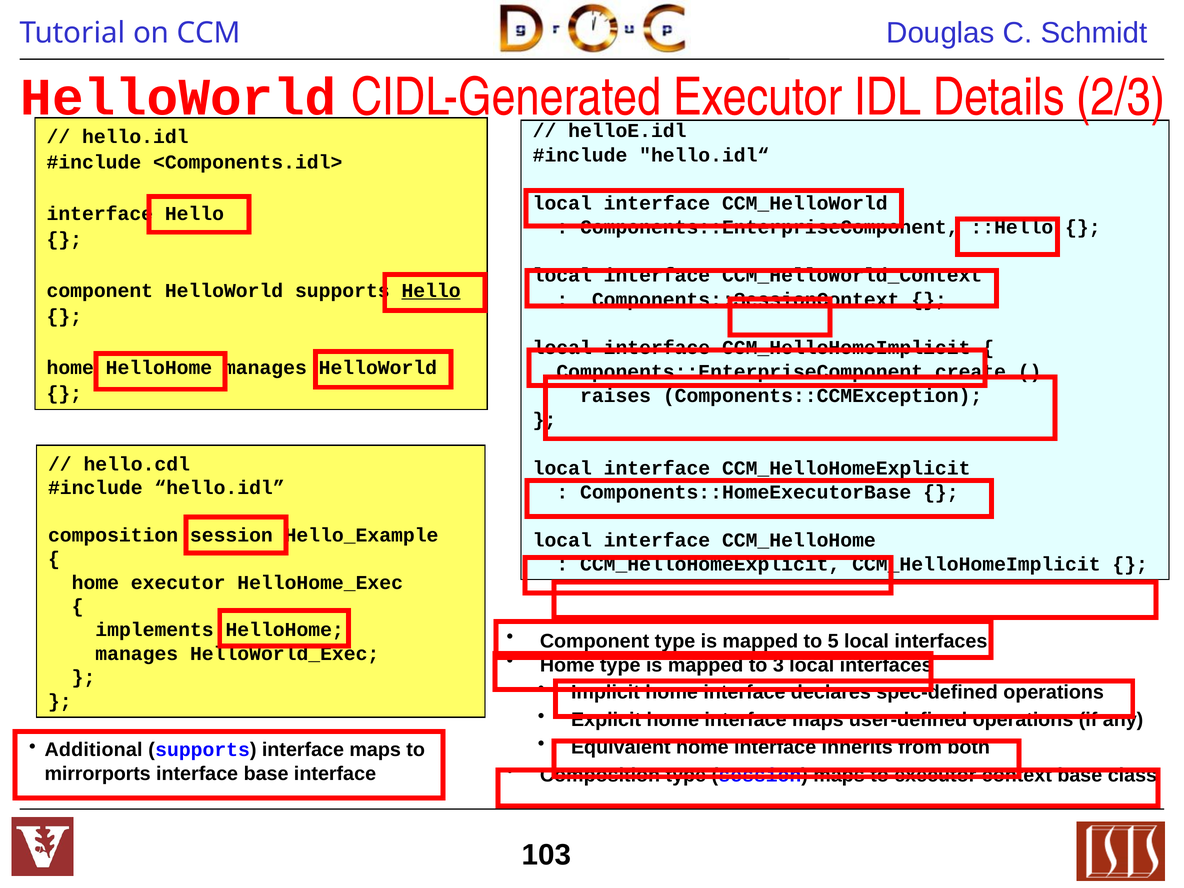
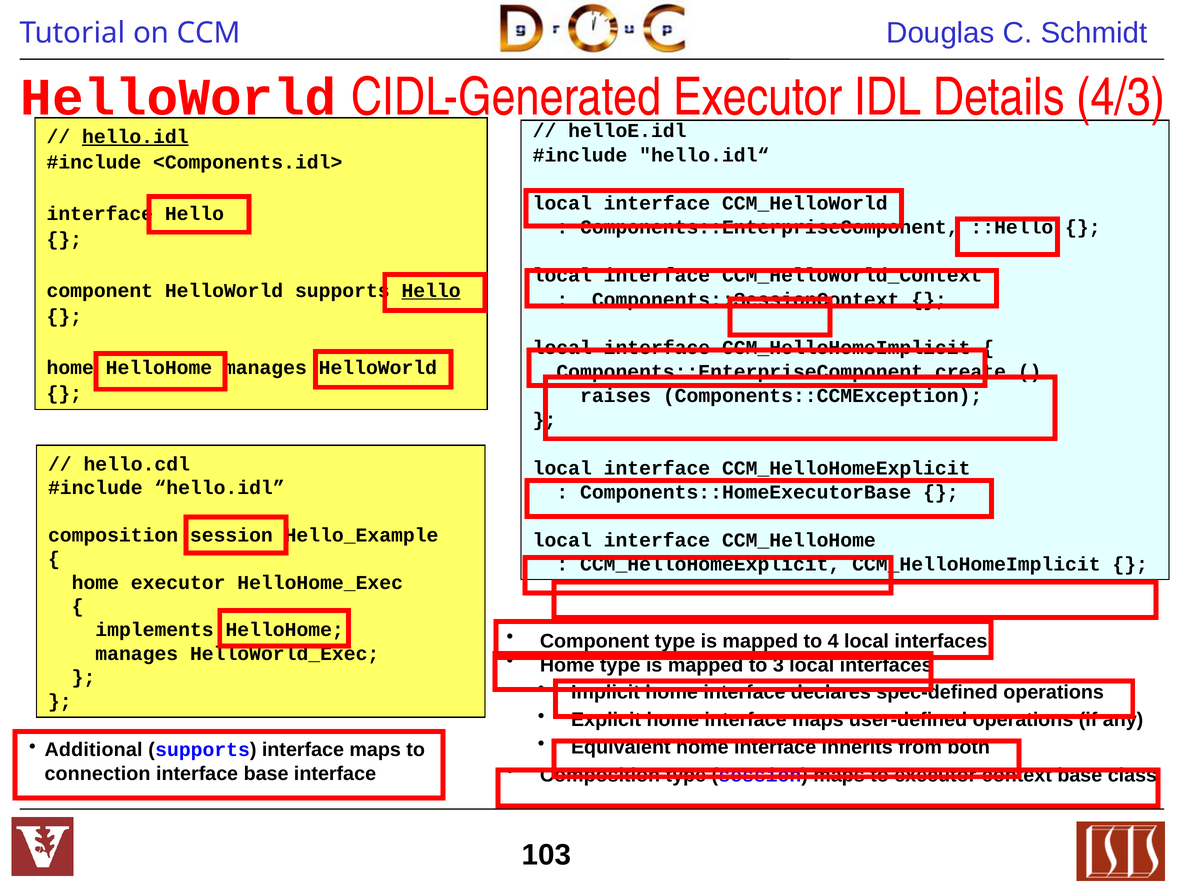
2/3: 2/3 -> 4/3 (1121, 97)
hello.idl underline: none -> present (135, 137)
5: 5 -> 4 (833, 641)
mirrorports: mirrorports -> connection (97, 774)
